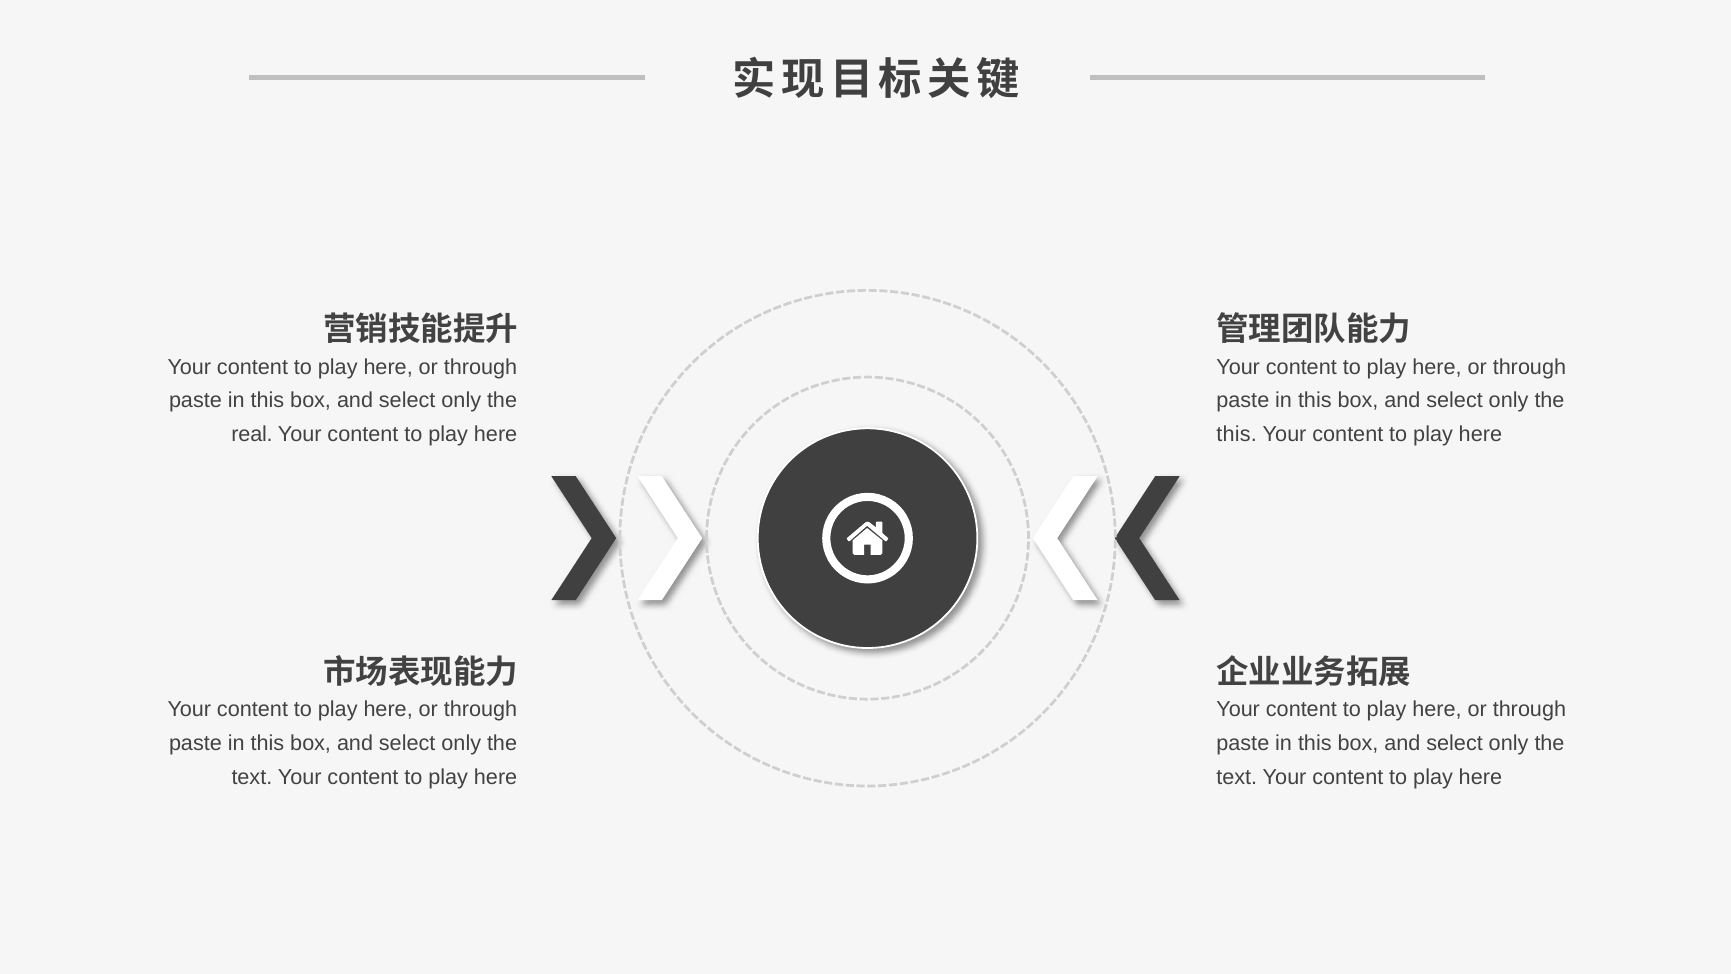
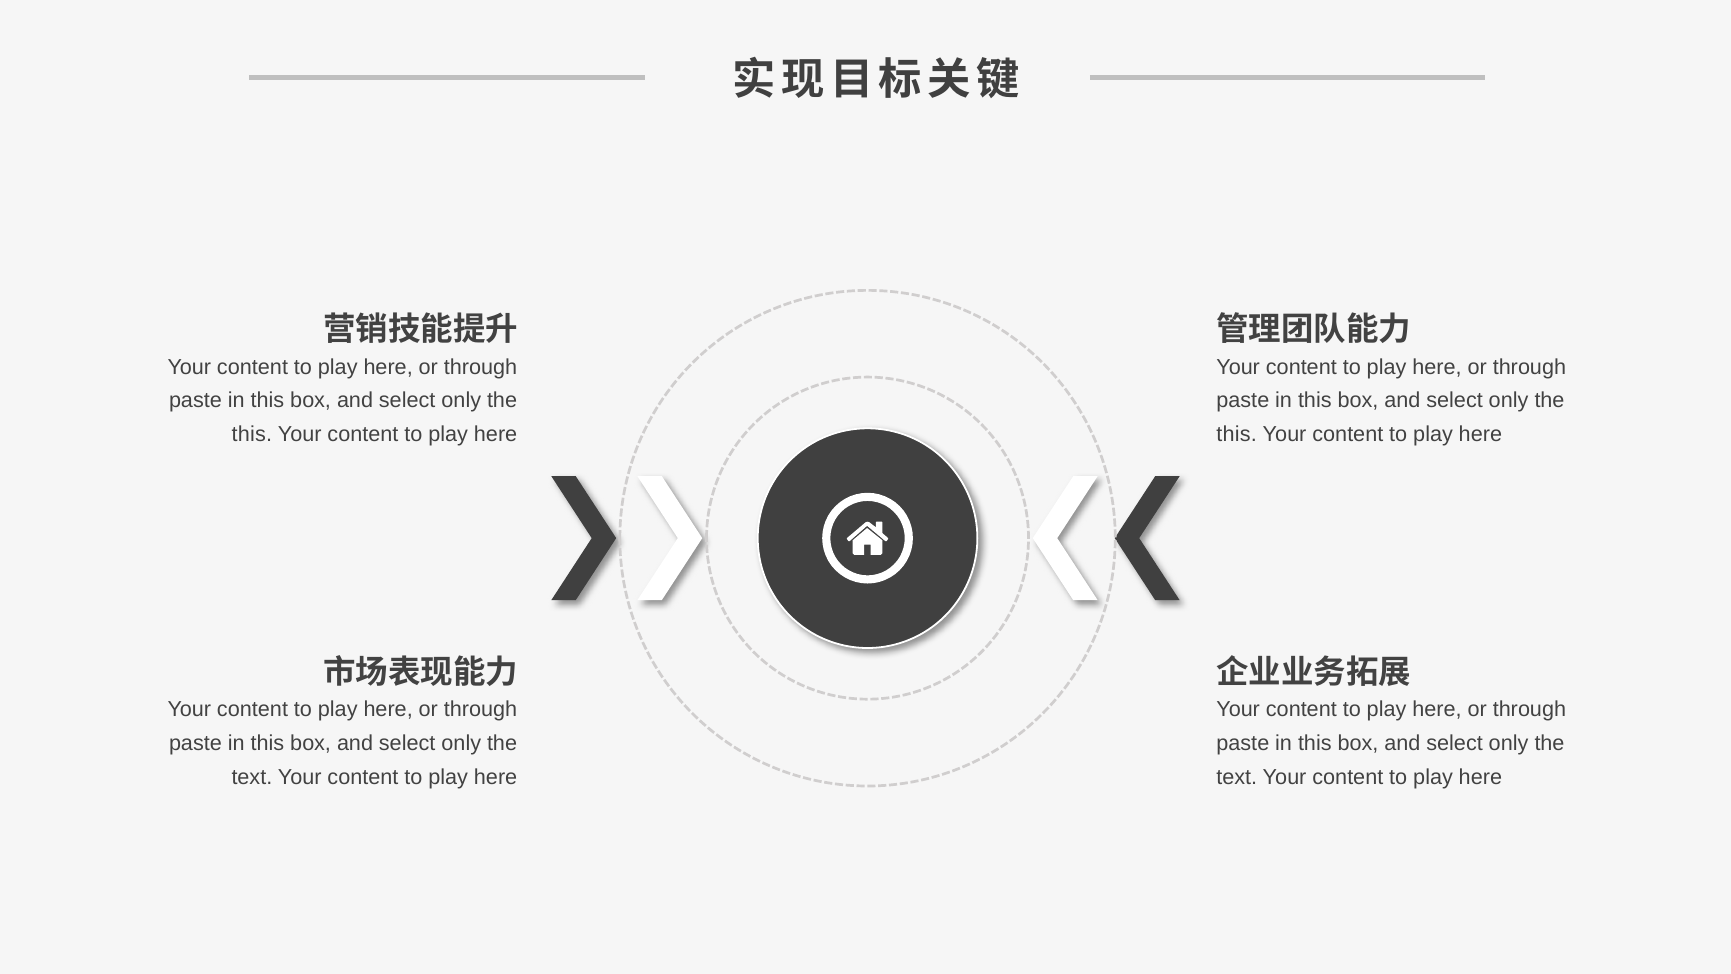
real: real -> this (252, 434)
